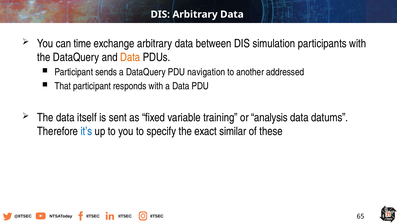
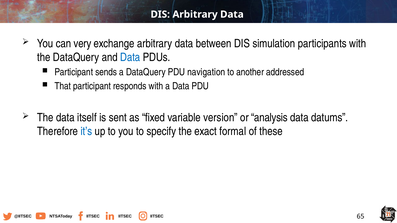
time: time -> very (82, 44)
Data colour: orange -> blue (130, 57)
training: training -> version (220, 118)
similar: similar -> formal (233, 132)
